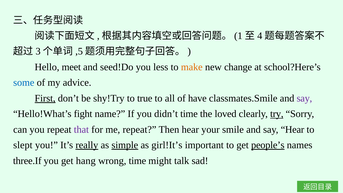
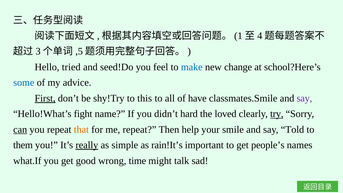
meet: meet -> tried (71, 67)
less: less -> feel (161, 67)
make colour: orange -> blue (192, 67)
true: true -> this (145, 98)
didn’t time: time -> hard (189, 114)
can underline: none -> present (20, 129)
that colour: purple -> orange (81, 129)
Then hear: hear -> help (190, 129)
say Hear: Hear -> Told (292, 129)
slept: slept -> them (23, 145)
simple underline: present -> none (125, 145)
girl!It’s: girl!It’s -> rain!It’s (167, 145)
people’s underline: present -> none (268, 145)
three.If: three.If -> what.If (27, 161)
hang: hang -> good (86, 161)
